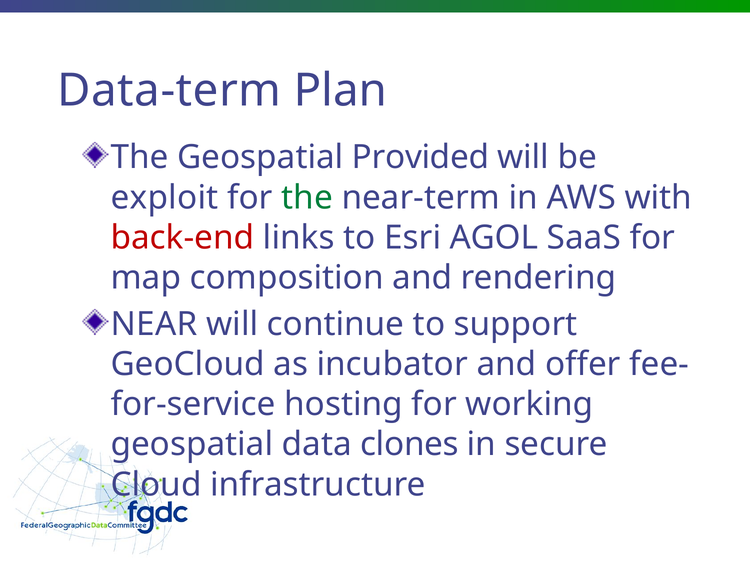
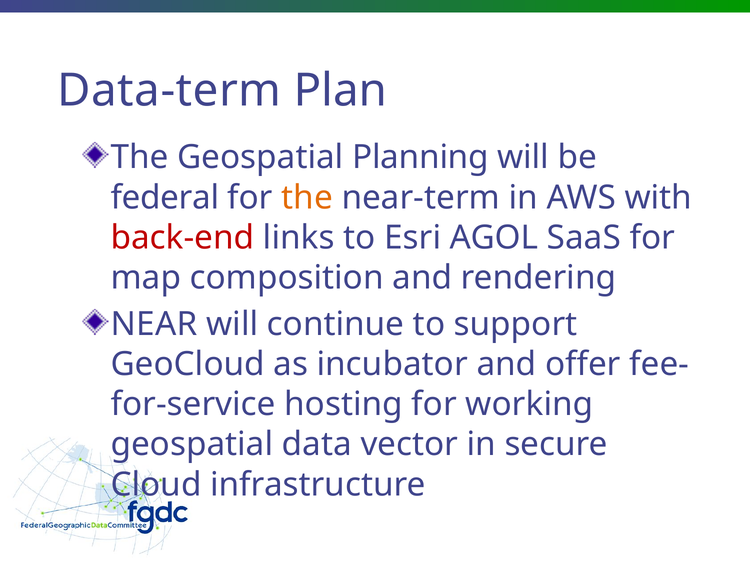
Provided: Provided -> Planning (420, 157)
exploit: exploit -> federal (165, 197)
the colour: green -> orange (307, 197)
clones: clones -> vector (409, 444)
